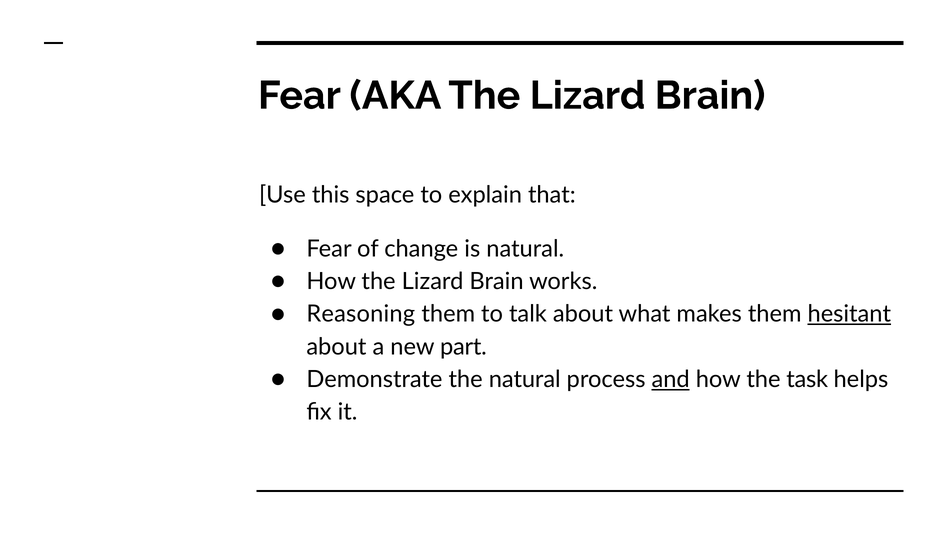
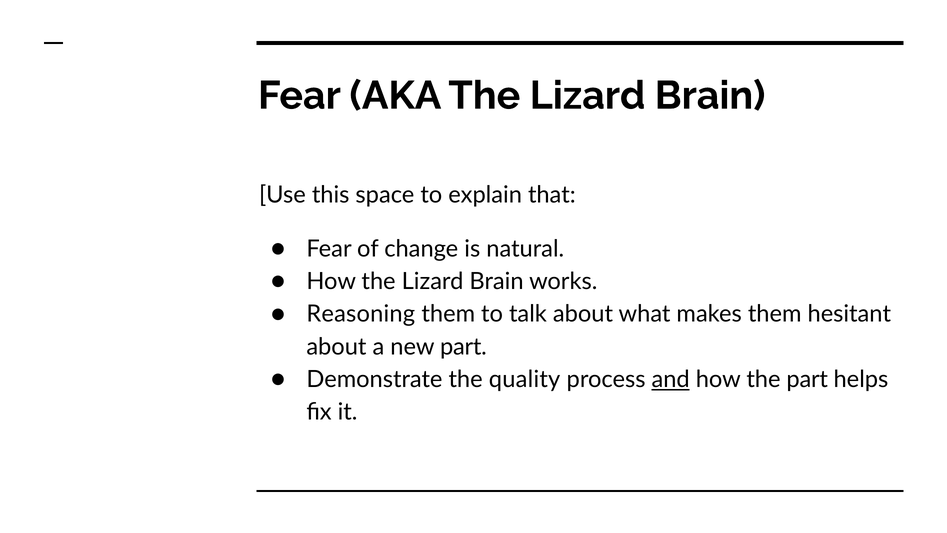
hesitant underline: present -> none (849, 314)
the natural: natural -> quality (525, 379)
the task: task -> part (807, 379)
